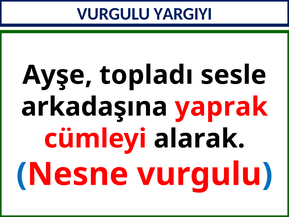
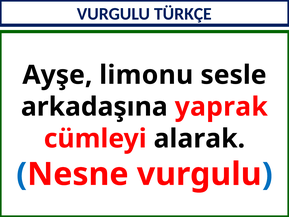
YARGIYI: YARGIYI -> TÜRKÇE (183, 14)
topladı: topladı -> limonu (146, 75)
